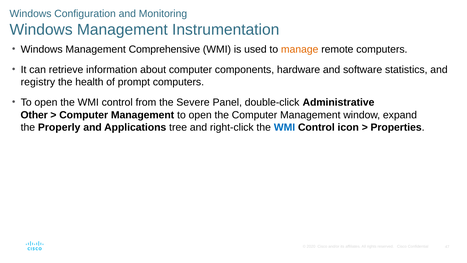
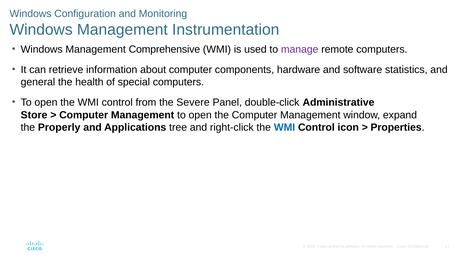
manage colour: orange -> purple (300, 49)
registry: registry -> general (38, 82)
prompt: prompt -> special (134, 82)
Other: Other -> Store (34, 115)
